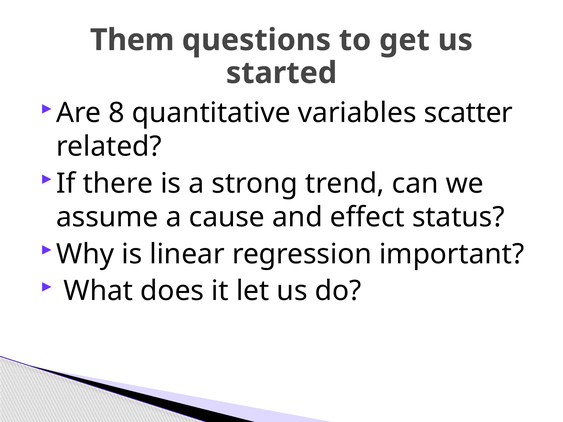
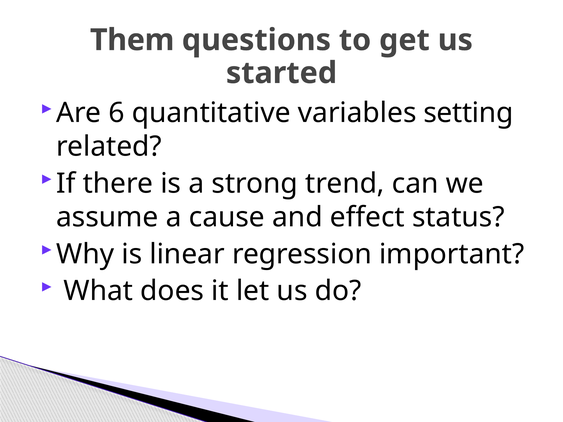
8: 8 -> 6 (116, 113)
scatter: scatter -> setting (468, 113)
